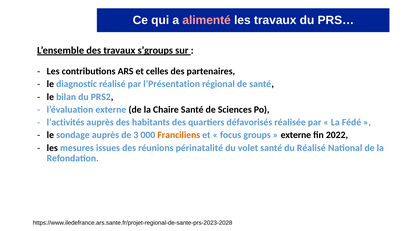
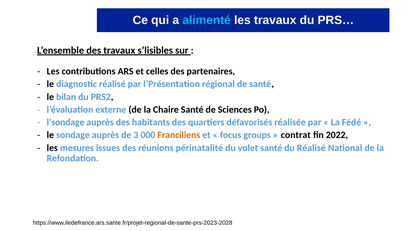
alimenté colour: pink -> light blue (207, 20)
s’groups: s’groups -> s’lisibles (155, 50)
l’activités: l’activités -> l’sondage (66, 122)
externe: externe -> contrat (296, 135)
